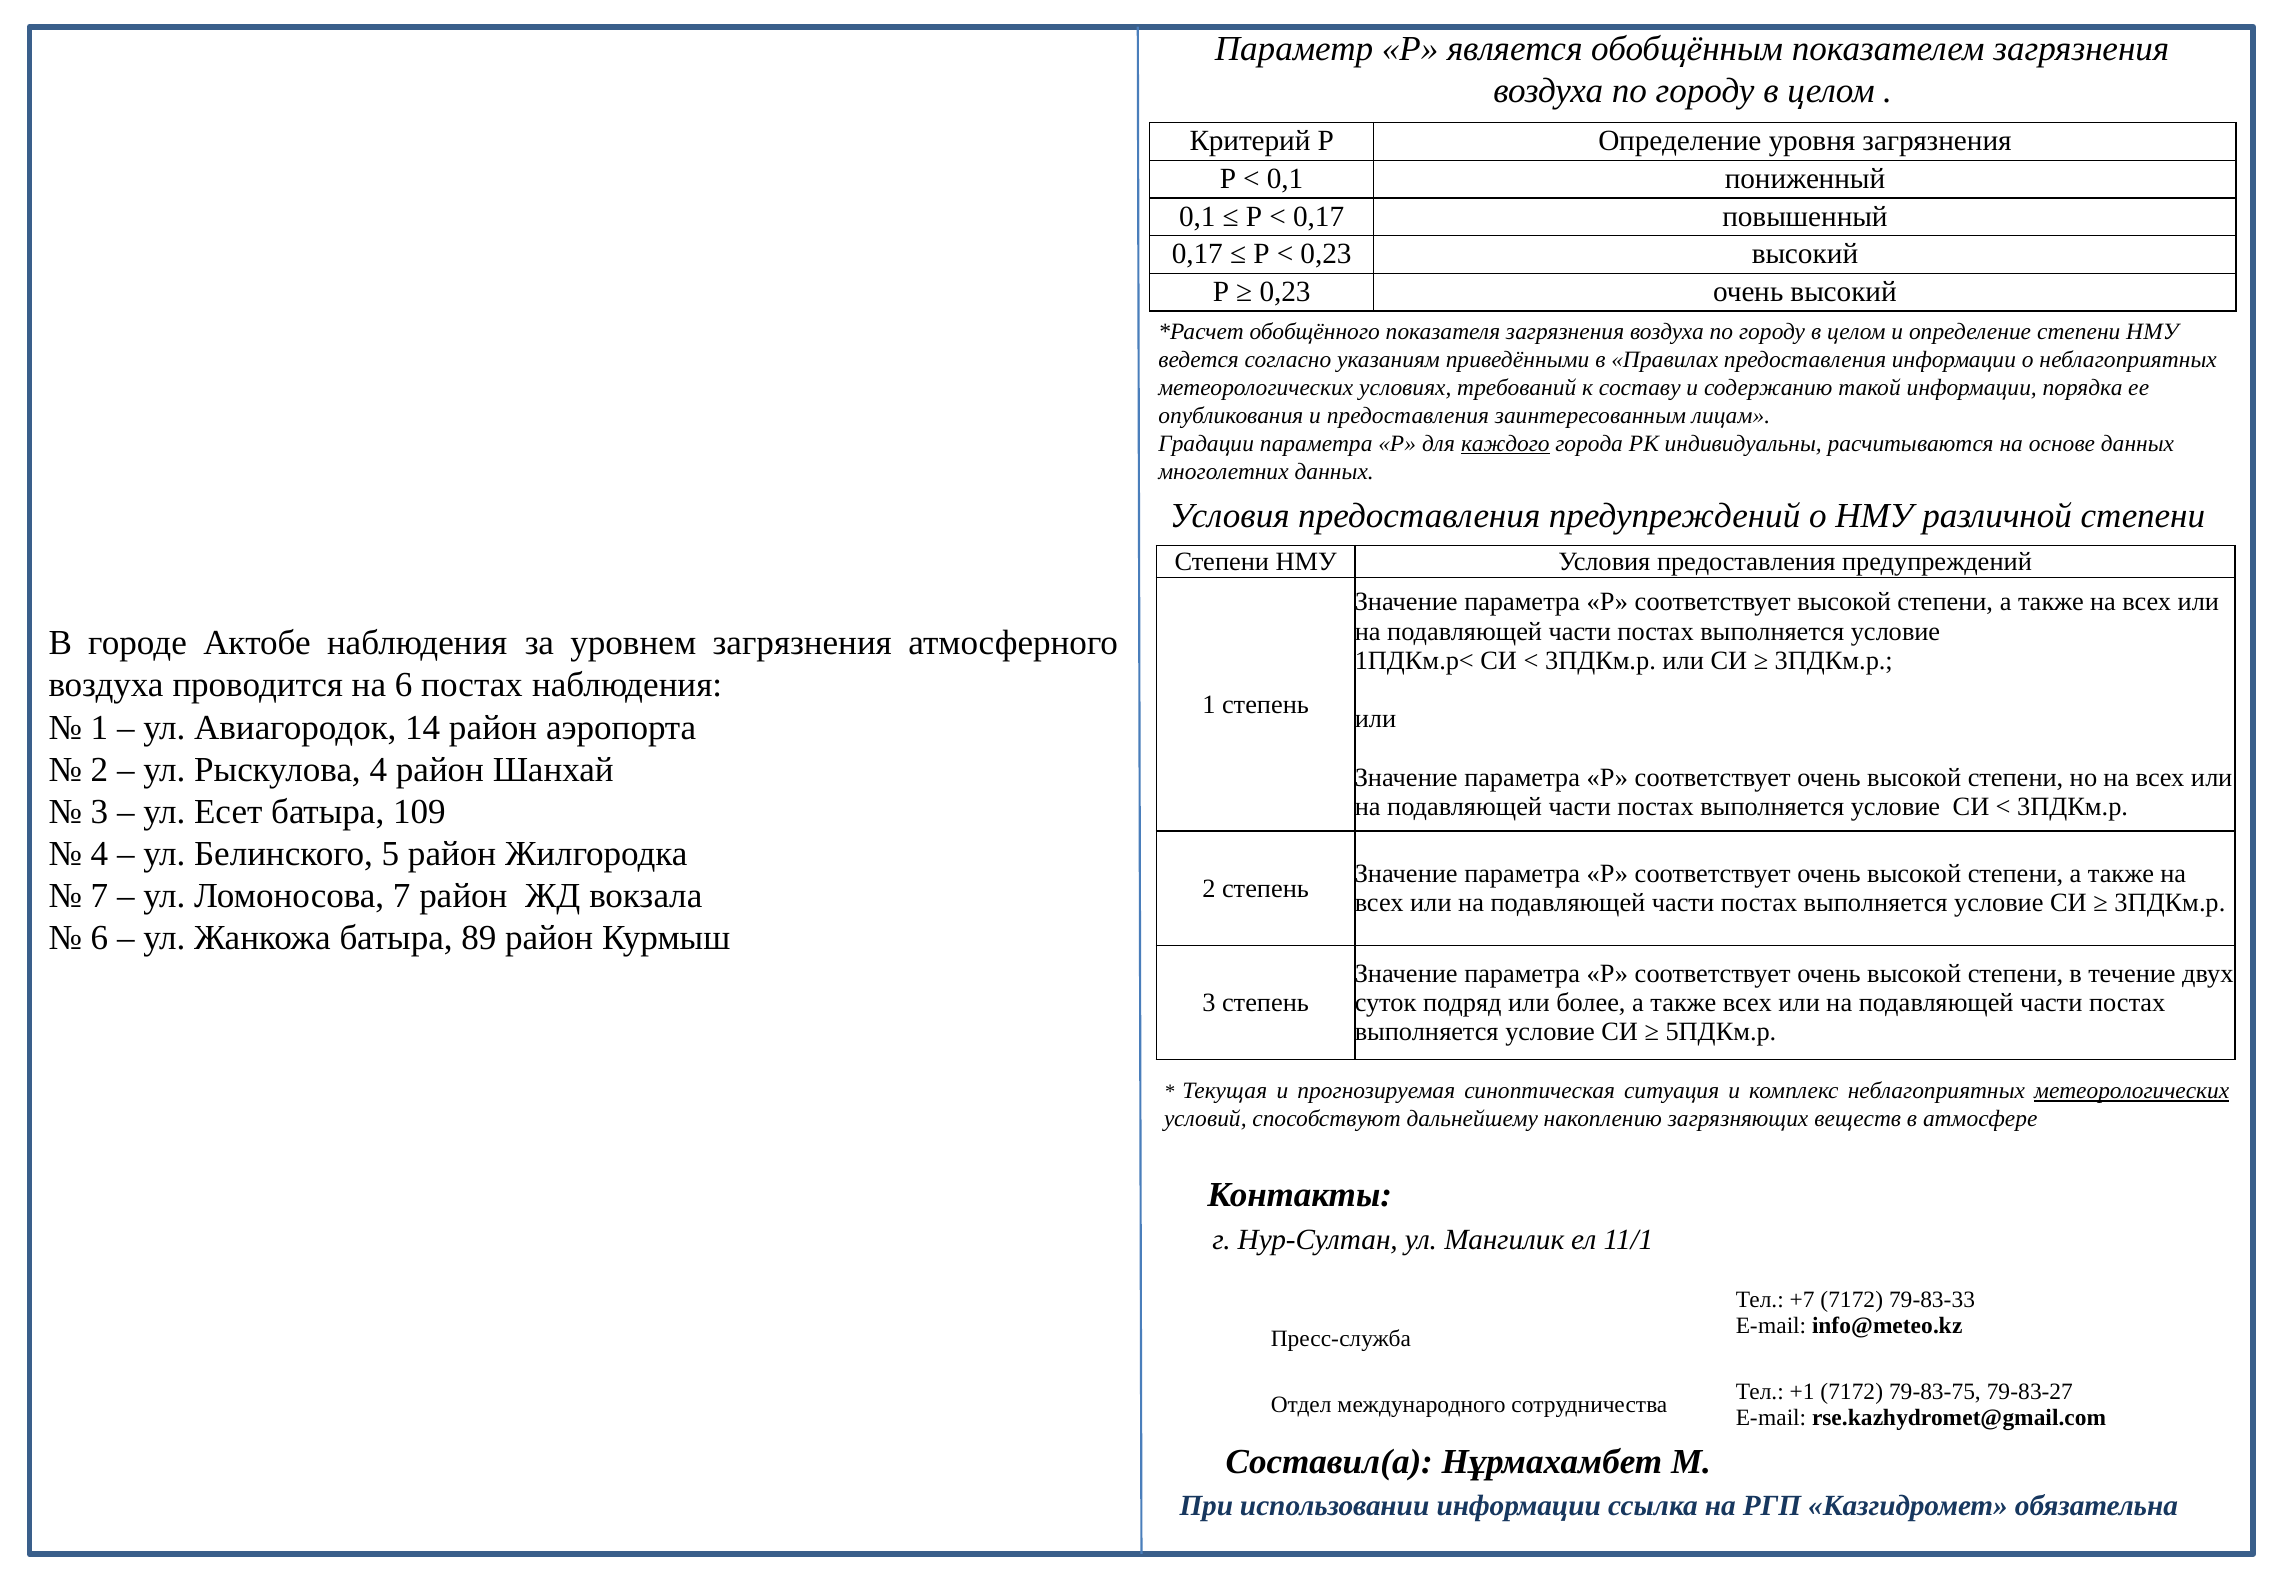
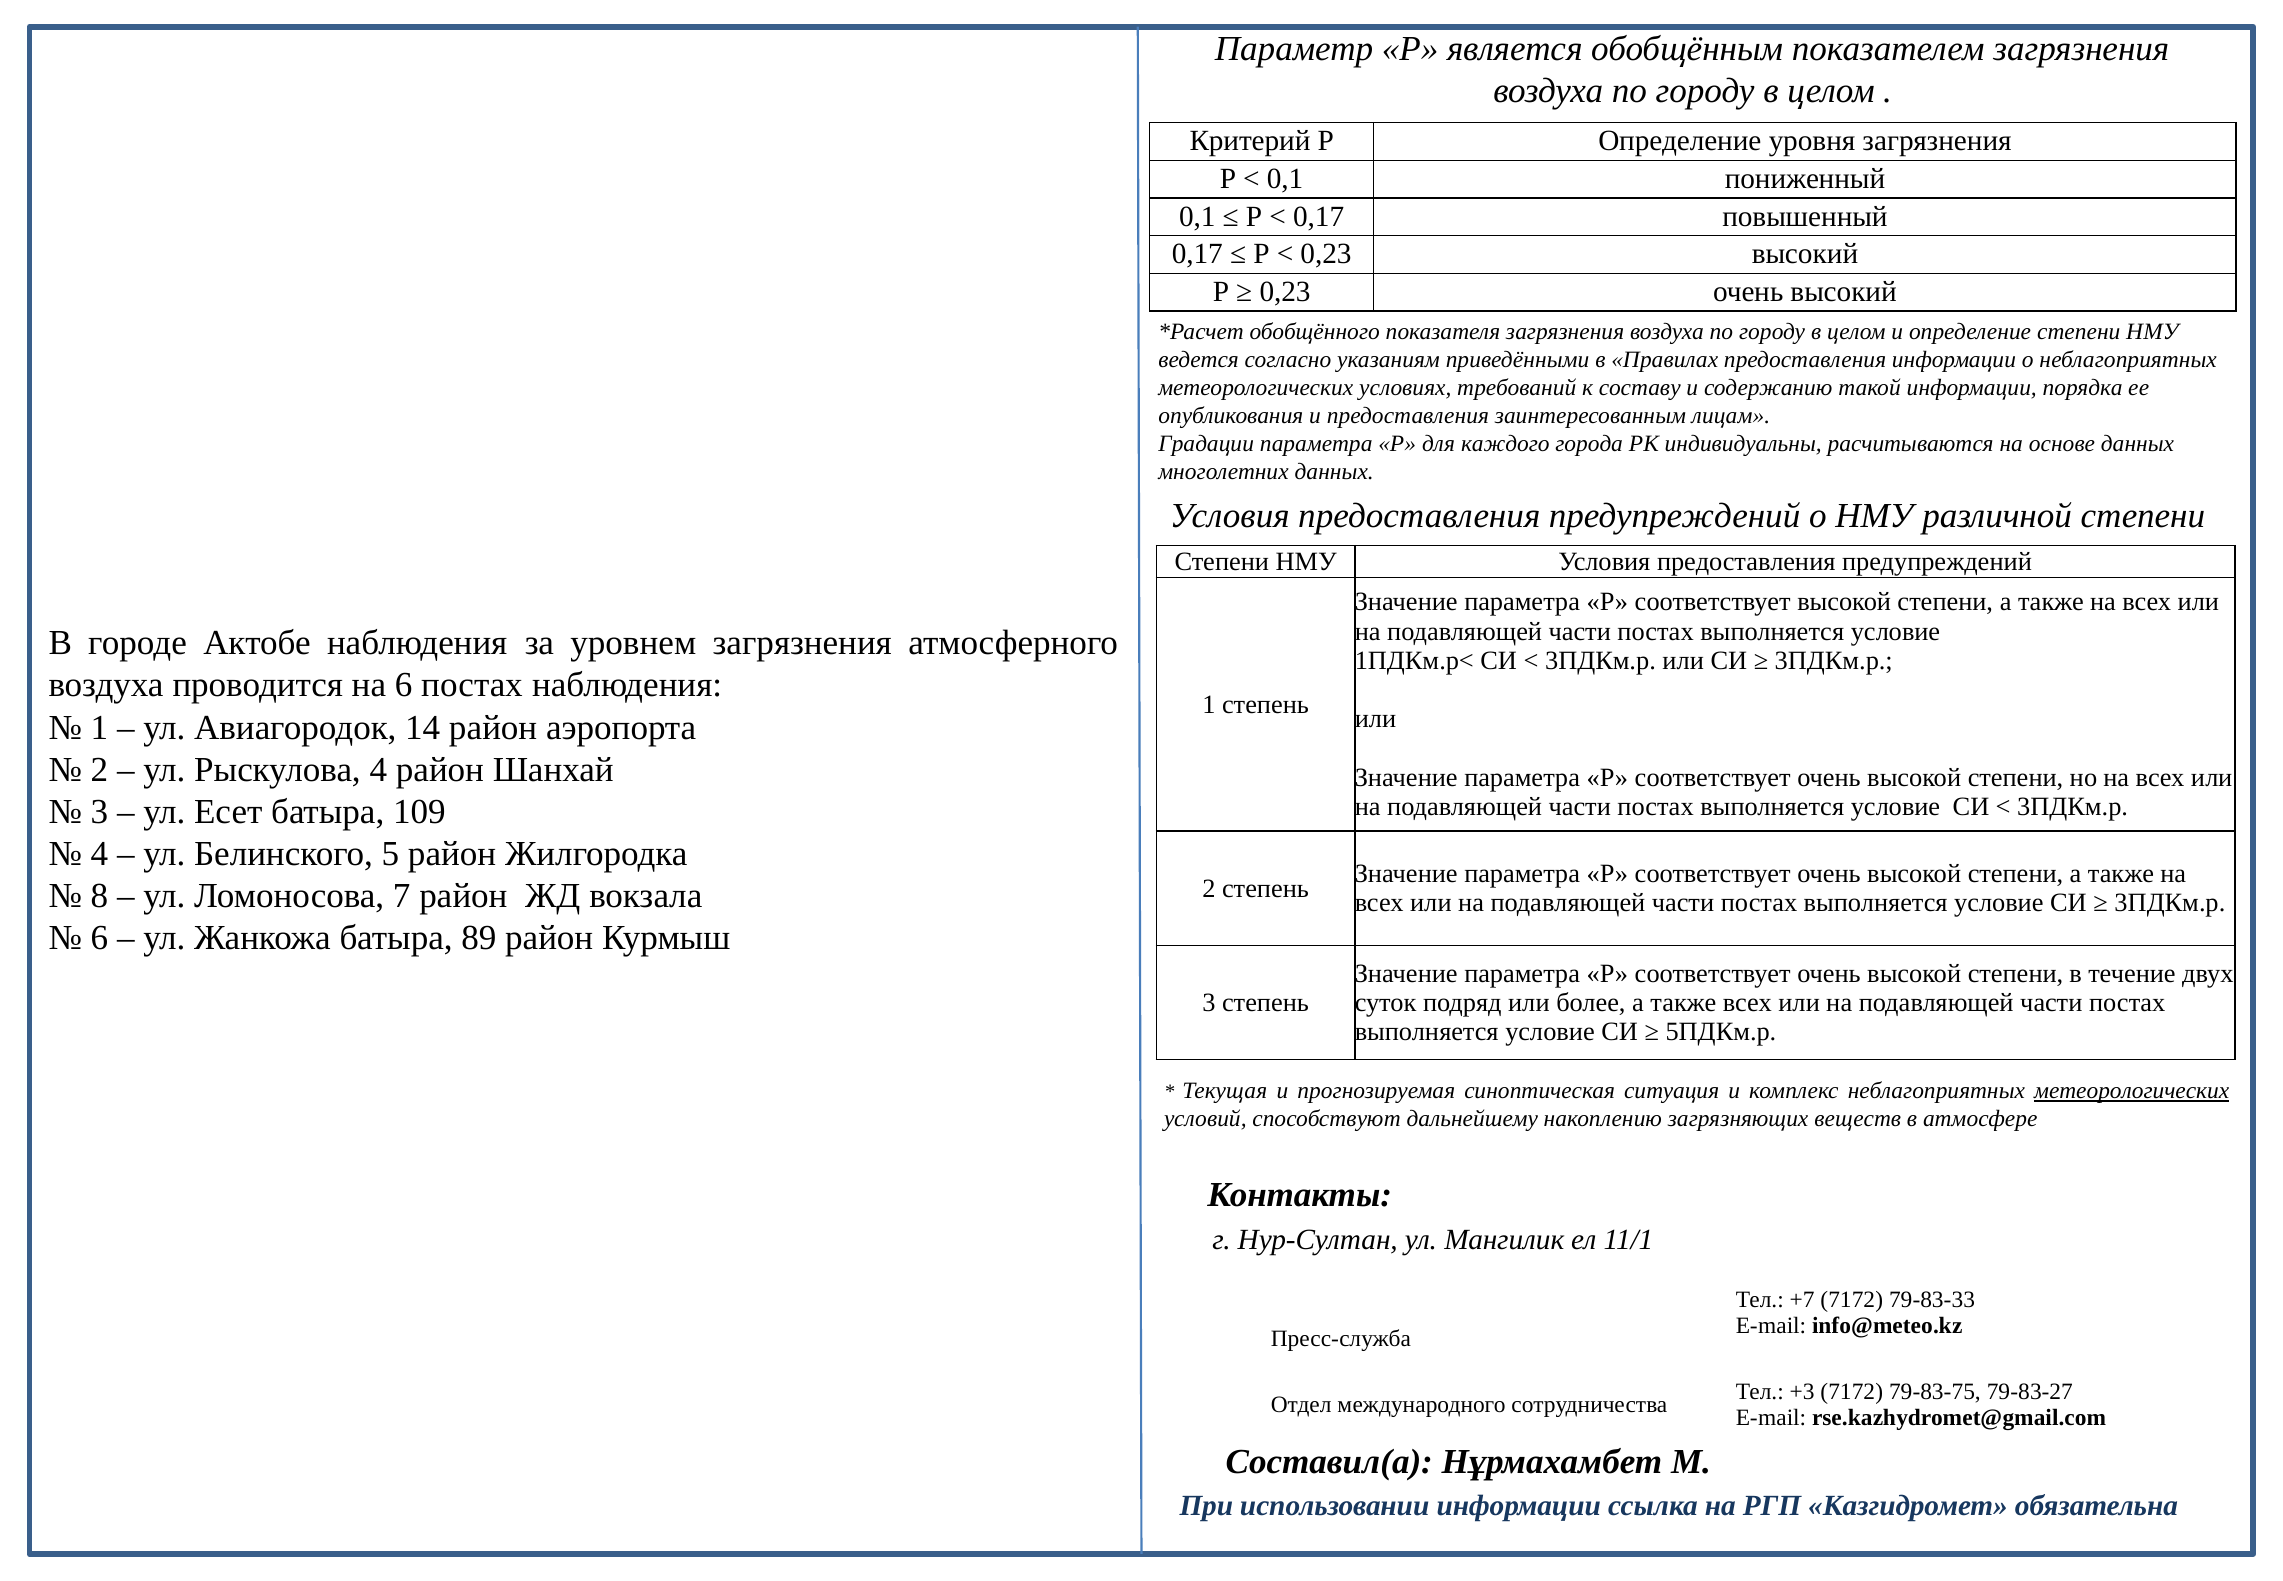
каждого underline: present -> none (1505, 443)
7: 7 -> 8 (99, 896)
+1: +1 -> +3 (1802, 1391)
